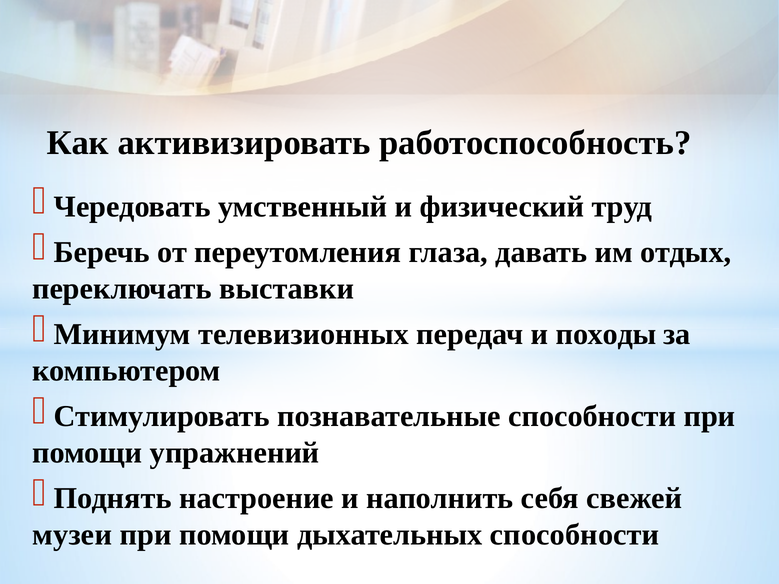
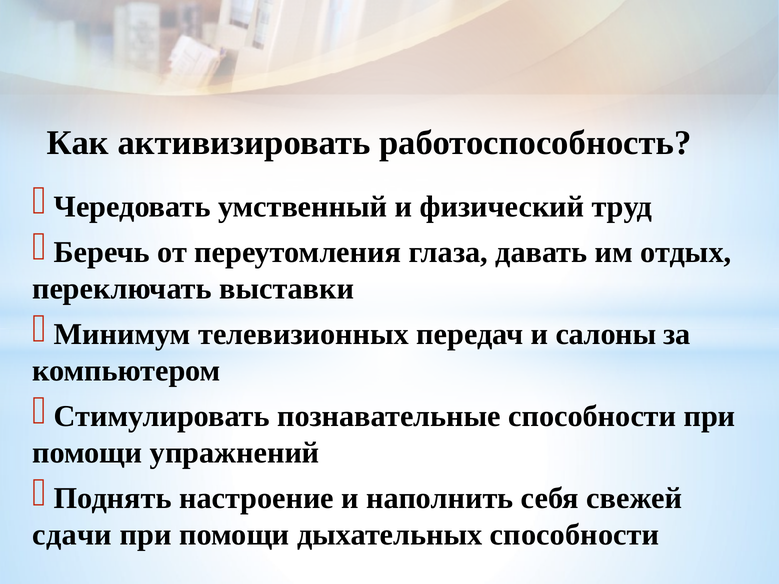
походы: походы -> салоны (606, 335)
музеи: музеи -> сдачи (72, 535)
